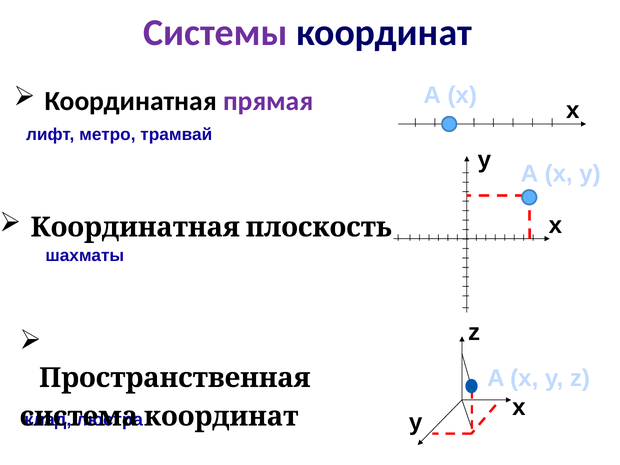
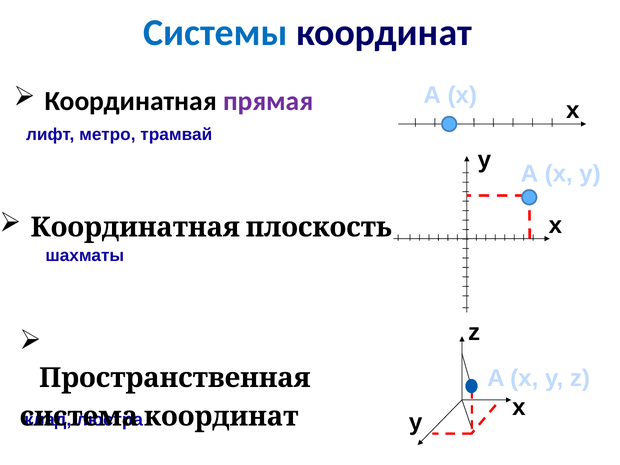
Системы colour: purple -> blue (216, 33)
